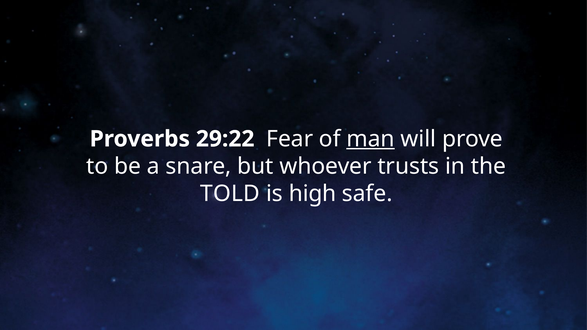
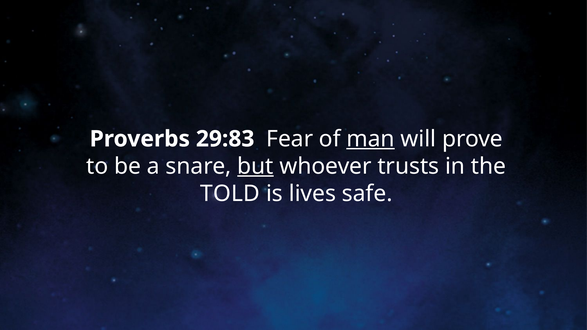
29:22: 29:22 -> 29:83 (225, 139)
but underline: none -> present (255, 166)
high: high -> lives (312, 194)
